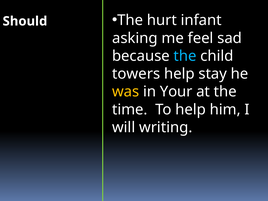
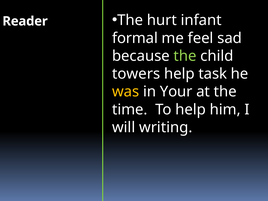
Should: Should -> Reader (25, 21)
asking: asking -> formal (135, 38)
the colour: light blue -> light green (185, 56)
stay: stay -> task (213, 74)
